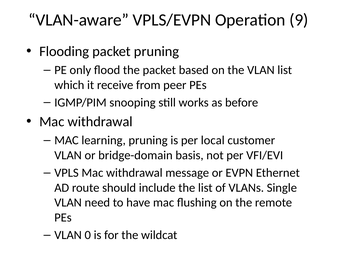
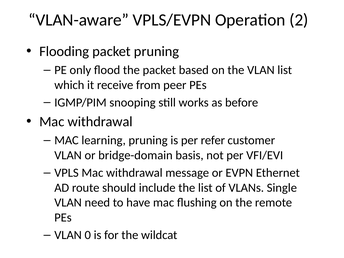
9: 9 -> 2 (299, 20)
local: local -> refer (213, 140)
